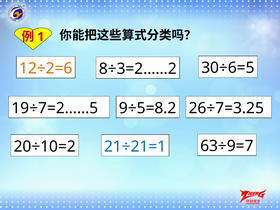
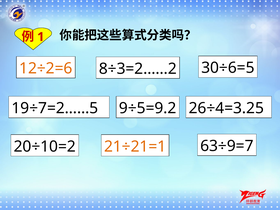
9÷5=8.2: 9÷5=8.2 -> 9÷5=9.2 (148, 108)
26÷7=3.25: 26÷7=3.25 -> 26÷4=3.25 (226, 108)
21÷21=1 colour: blue -> orange (135, 146)
